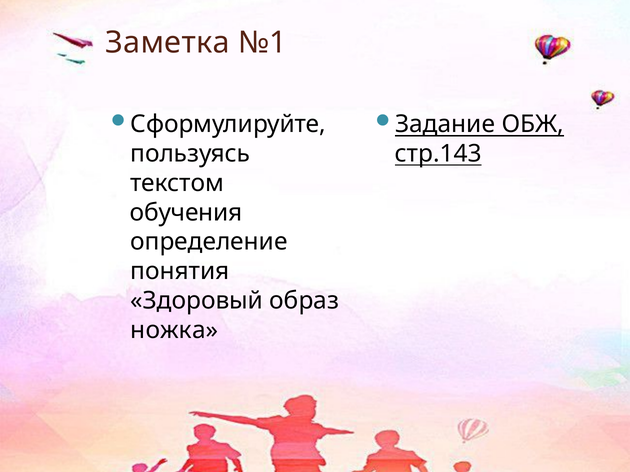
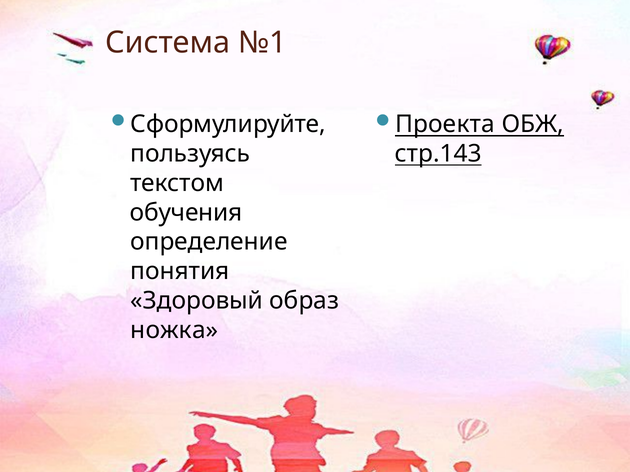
Заметка: Заметка -> Система (168, 42)
Задание: Задание -> Проекта (445, 125)
